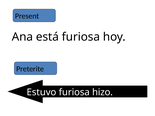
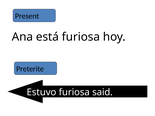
hizo: hizo -> said (102, 92)
